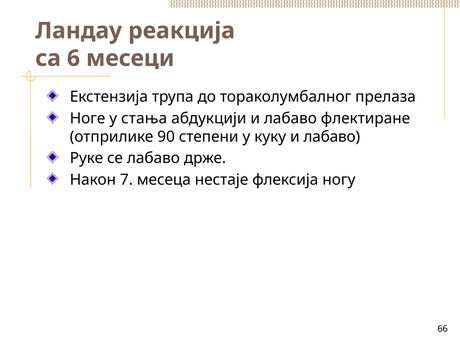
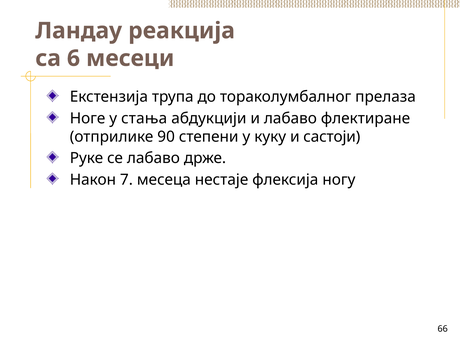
куку и лабаво: лабаво -> сaстоји (332, 137)
